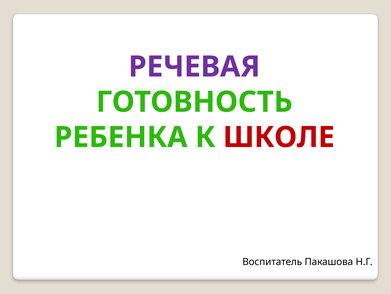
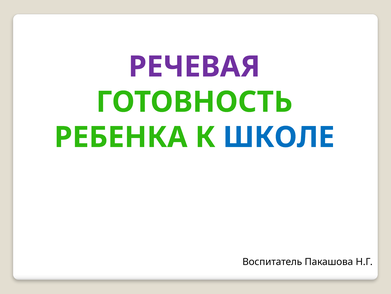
ШКОЛЕ colour: red -> blue (279, 137)
